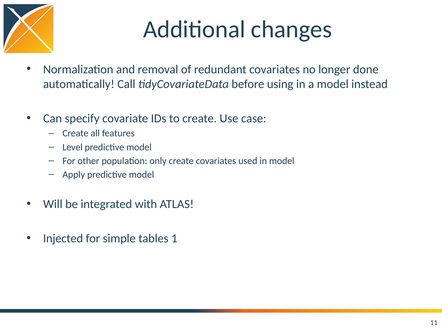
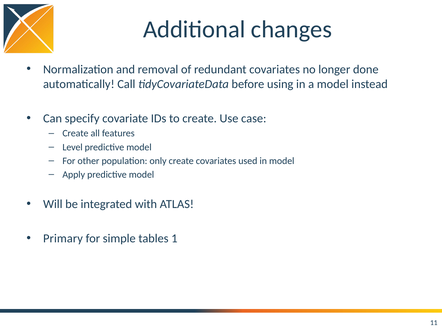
Injected: Injected -> Primary (63, 239)
